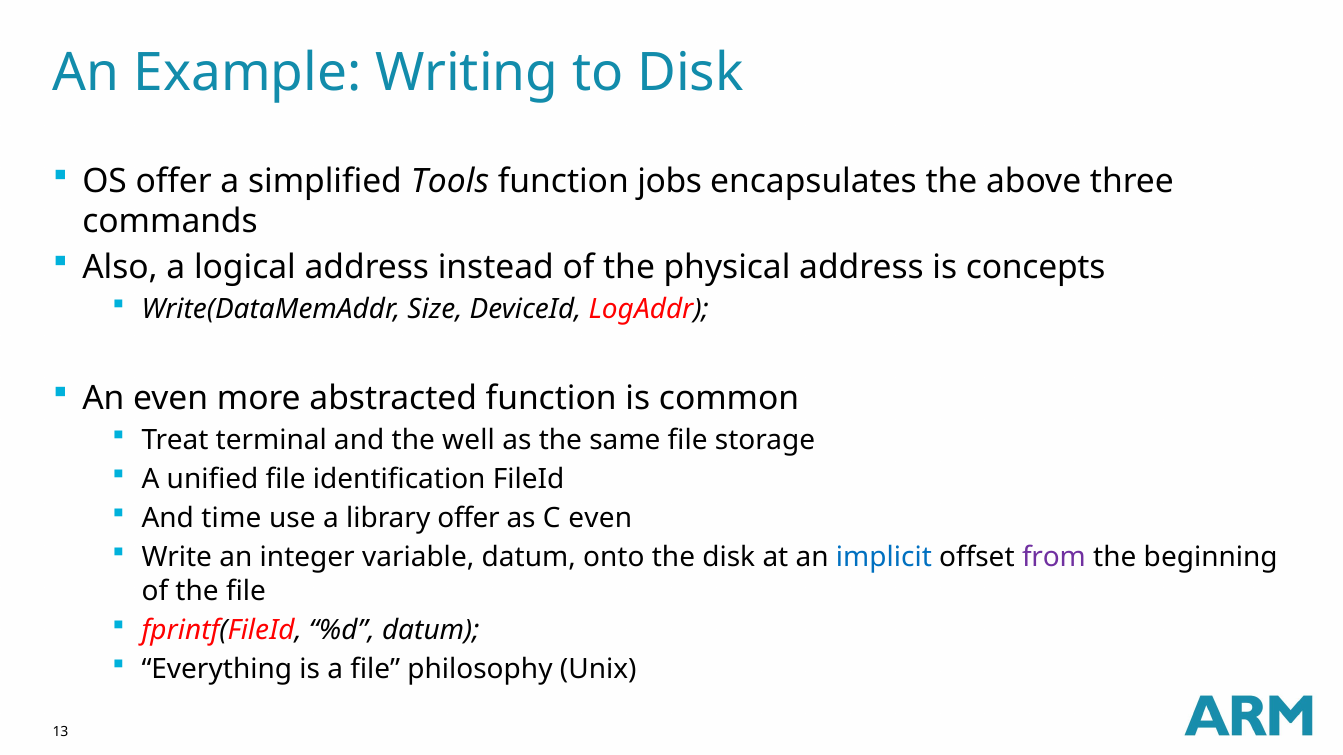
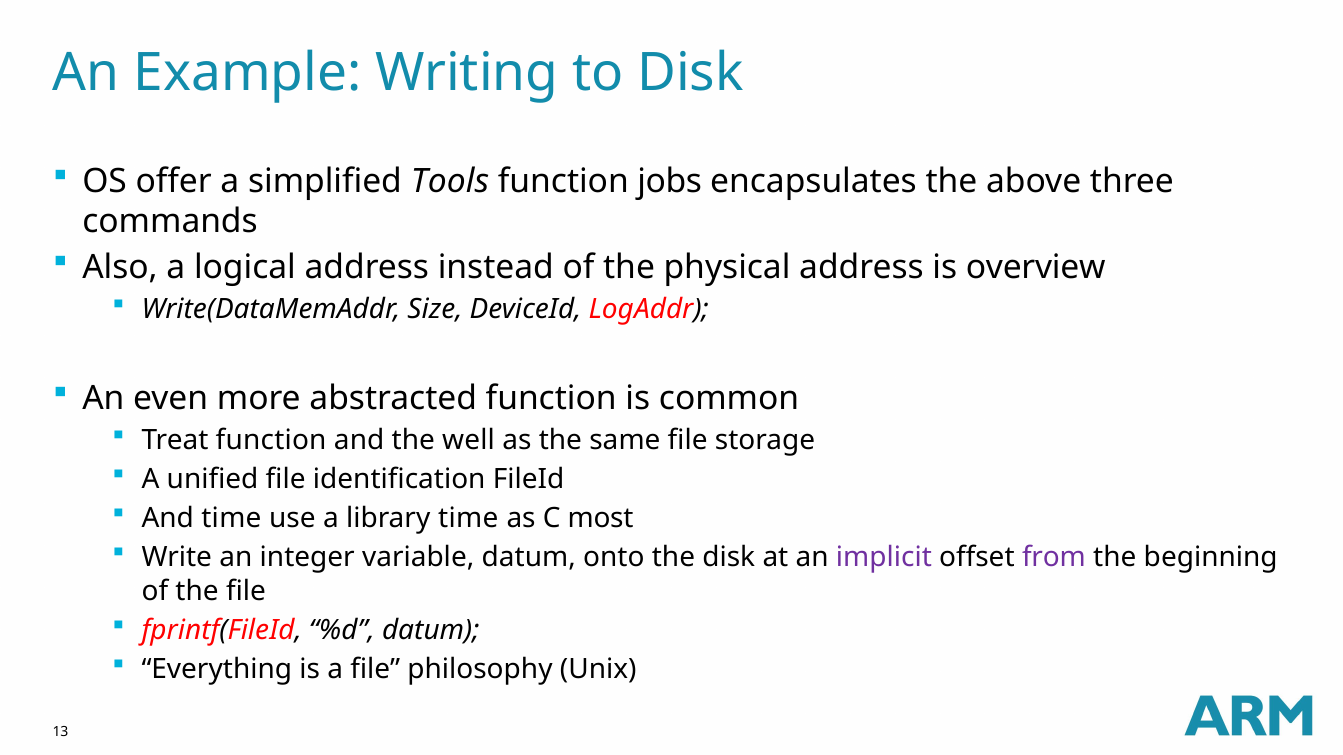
concepts: concepts -> overview (1036, 267)
Treat terminal: terminal -> function (271, 440)
library offer: offer -> time (468, 519)
C even: even -> most (601, 519)
implicit colour: blue -> purple (884, 558)
